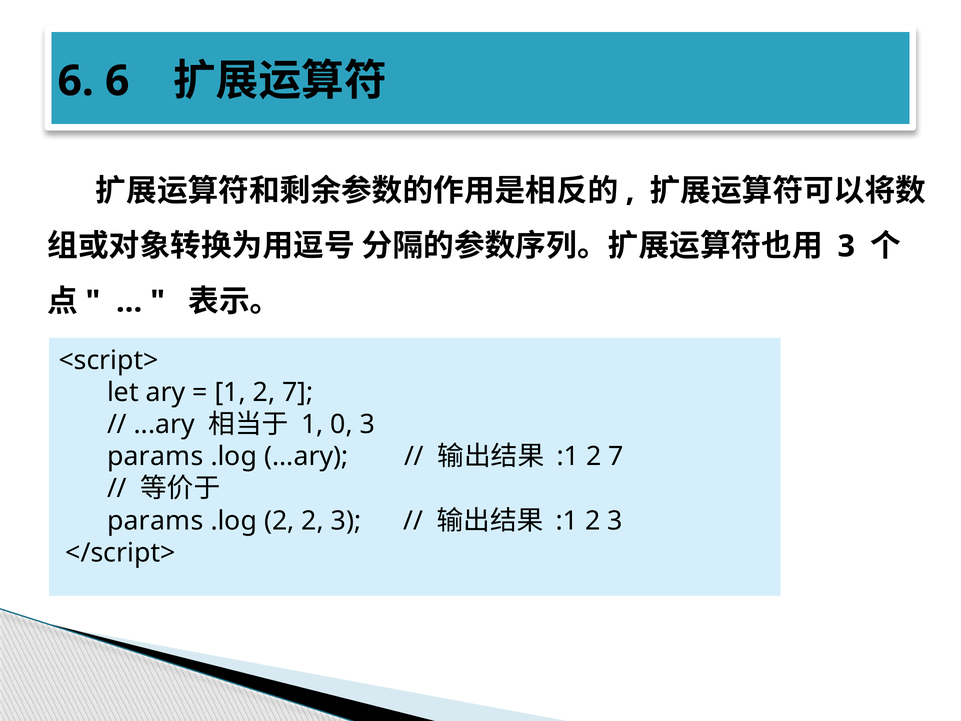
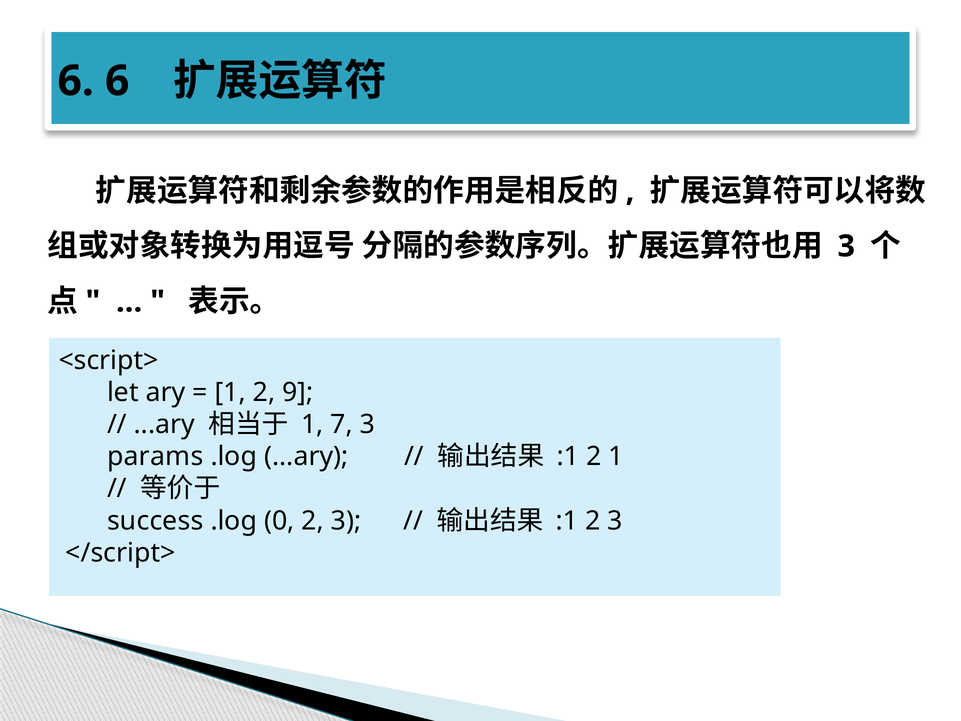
1 2 7: 7 -> 9 (298, 392)
0: 0 -> 7 (342, 424)
:1 2 7: 7 -> 1 (616, 456)
params: params -> success (155, 521)
.log 2: 2 -> 0 (279, 521)
